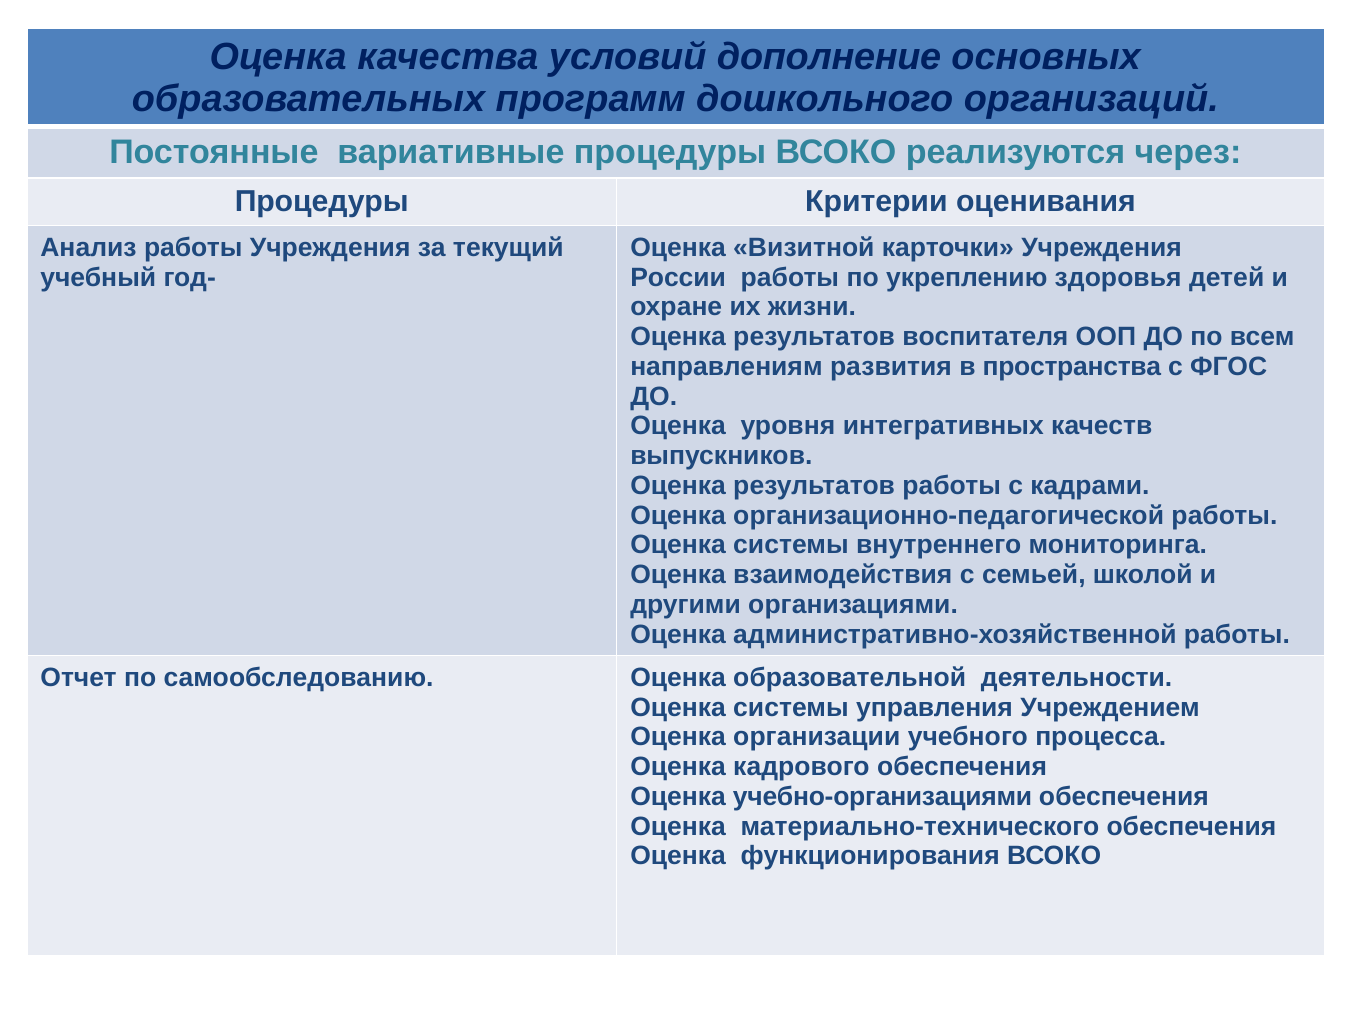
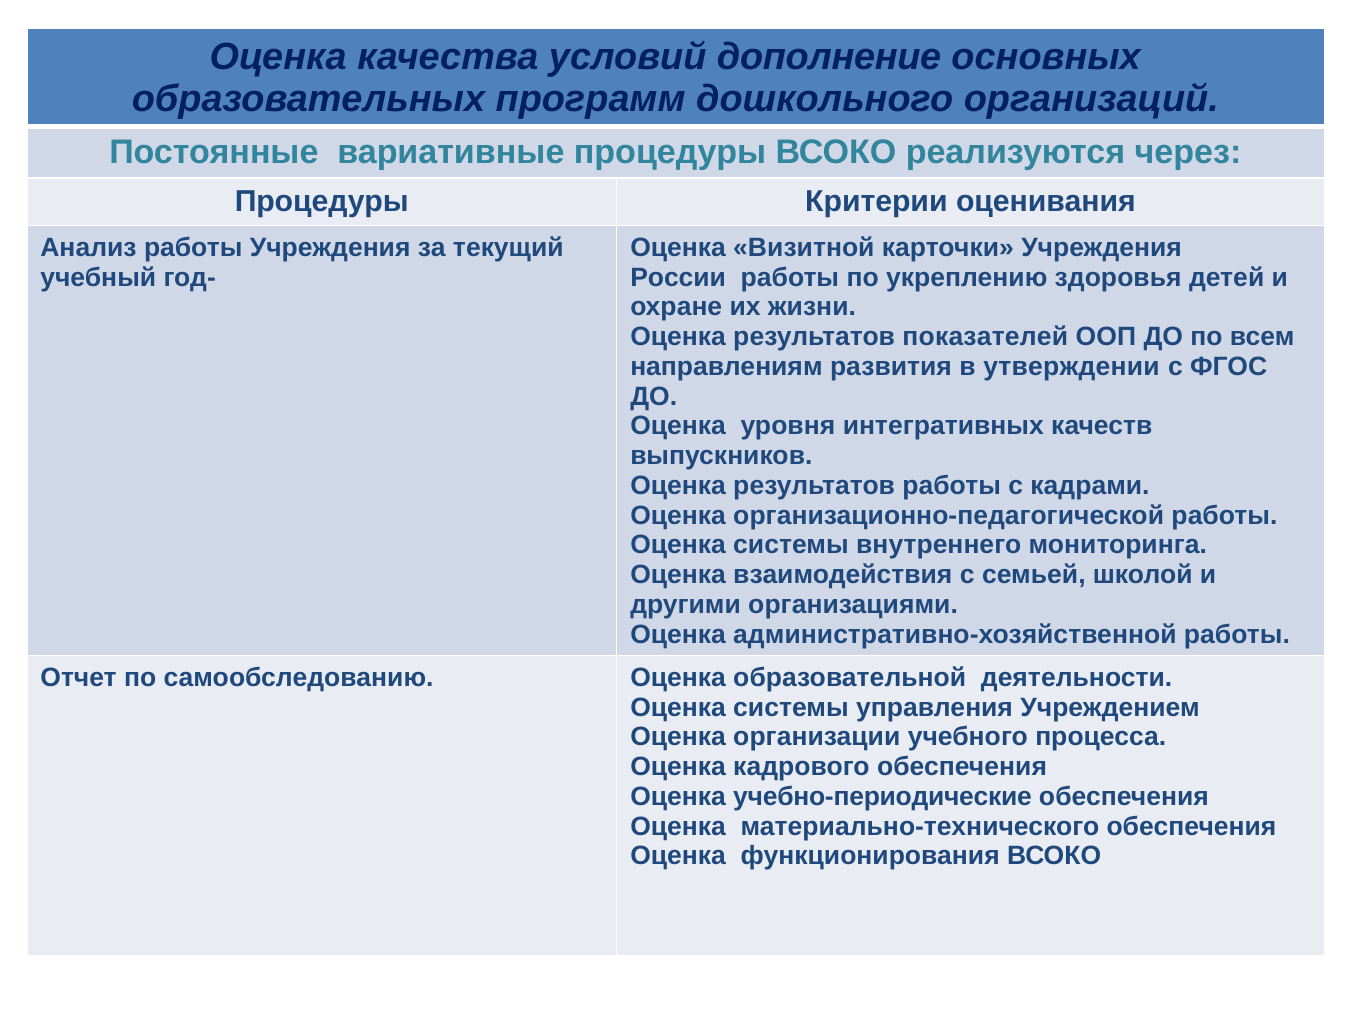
воспитателя: воспитателя -> показателей (985, 337)
пространства: пространства -> утверждении (1072, 367)
учебно-организациями: учебно-организациями -> учебно-периодические (883, 797)
